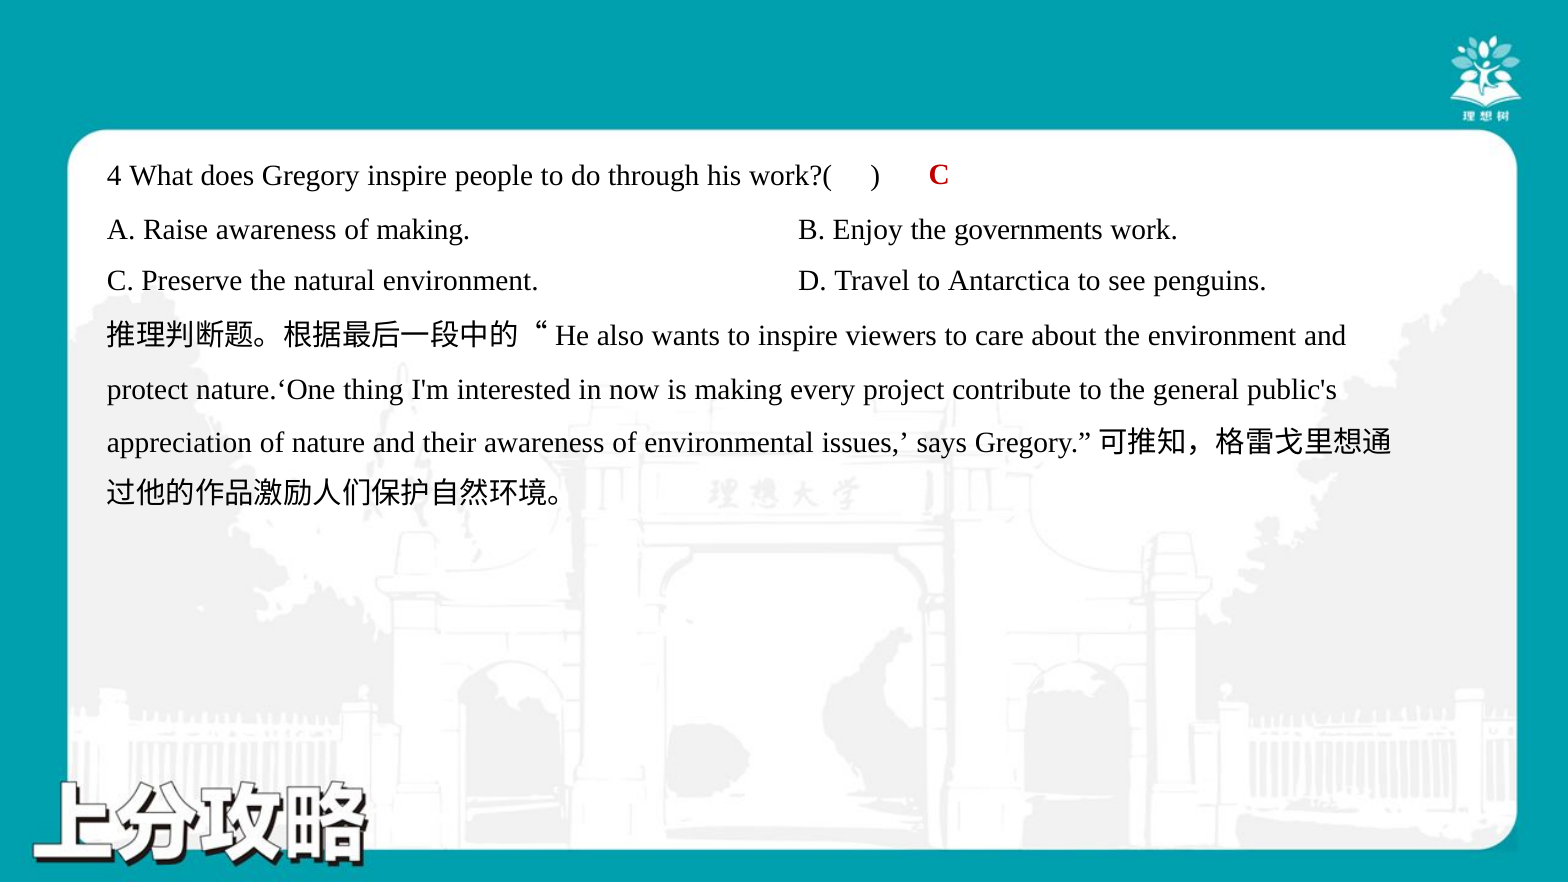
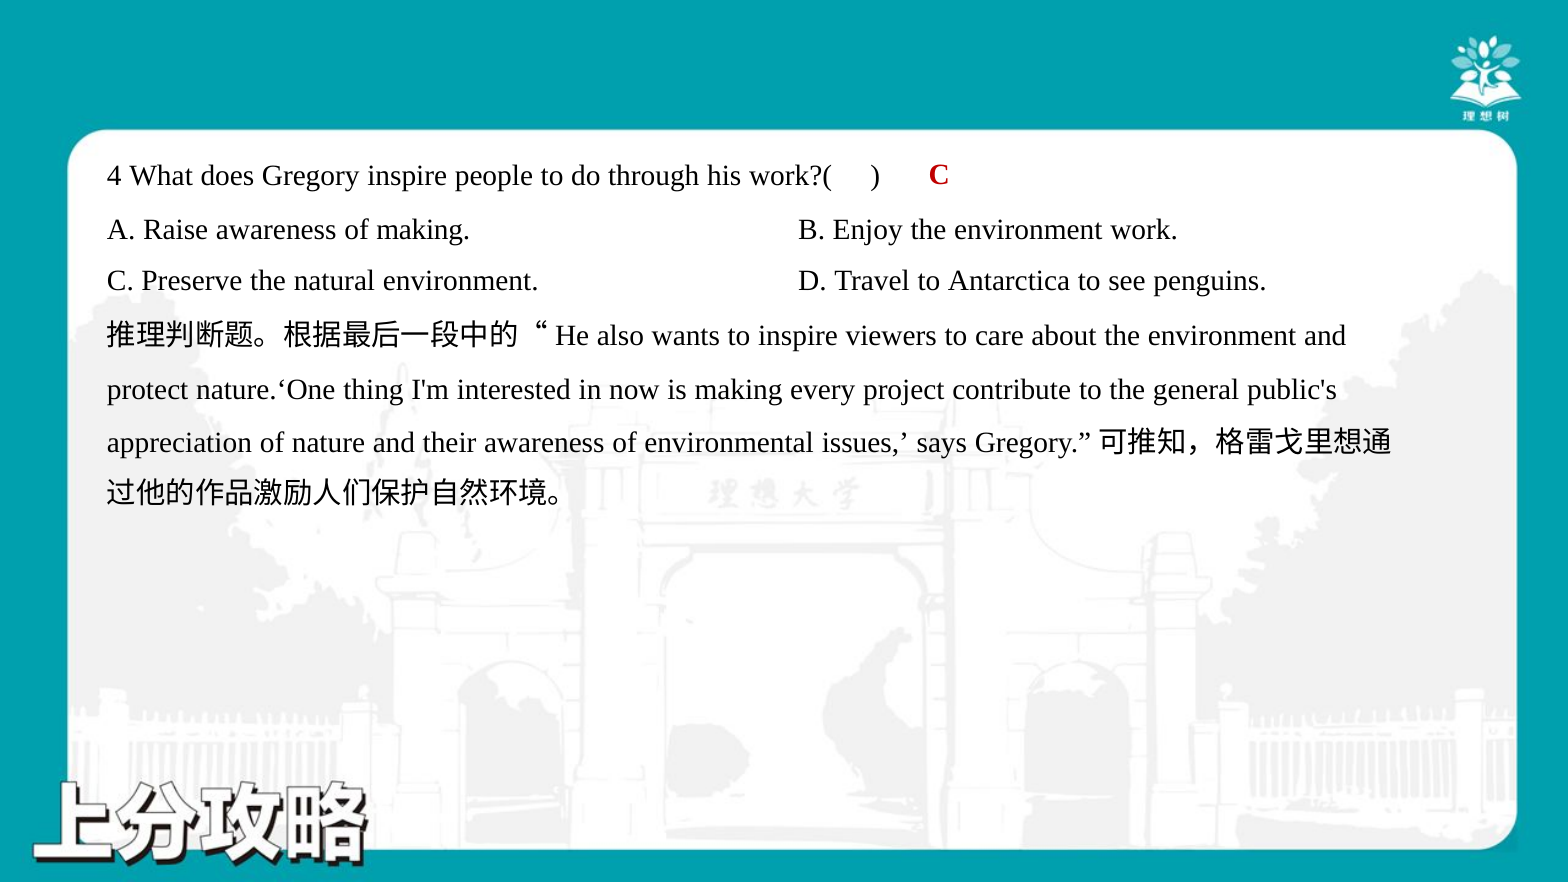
Enjoy the governments: governments -> environment (1028, 230)
